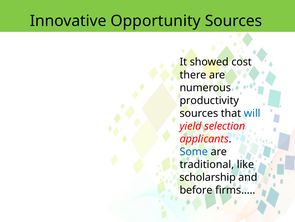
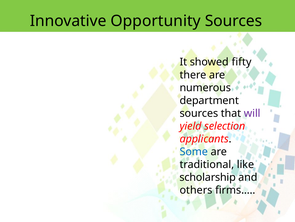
cost: cost -> fifty (242, 62)
productivity: productivity -> department (209, 100)
will colour: blue -> purple (252, 113)
before: before -> others (196, 190)
